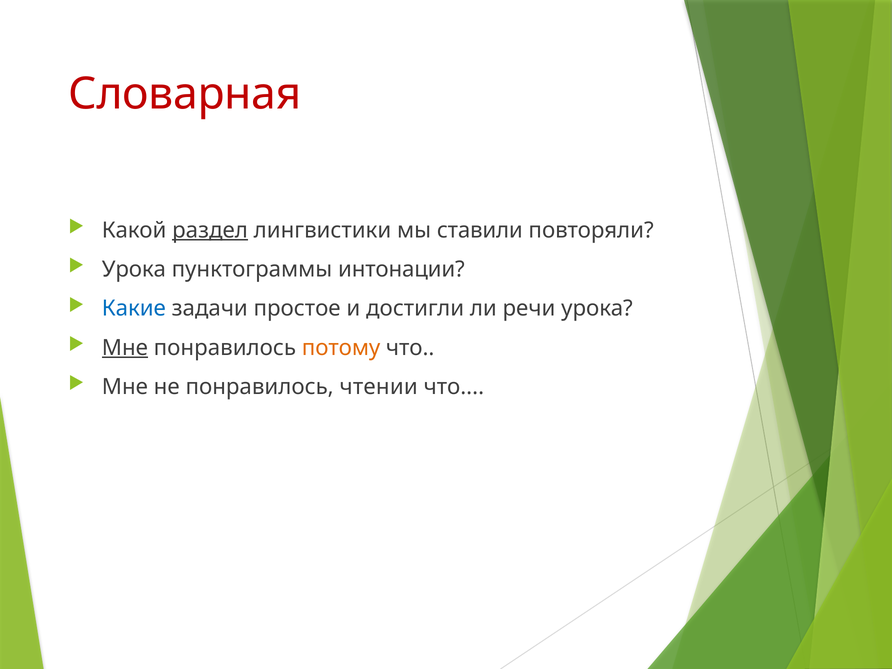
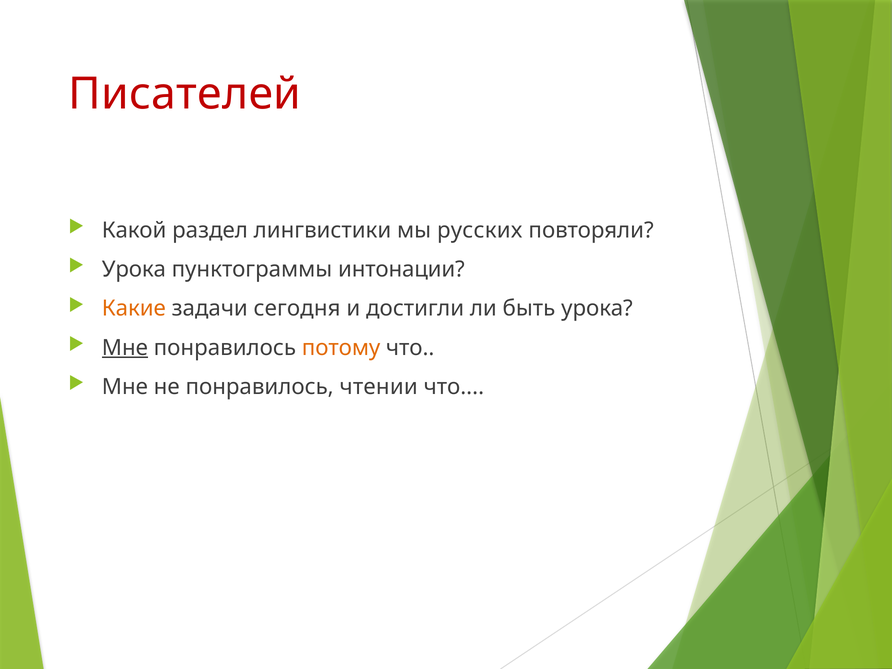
Словарная: Словарная -> Писателей (185, 94)
раздел underline: present -> none (210, 230)
ставили: ставили -> русских (480, 230)
Какие colour: blue -> orange (134, 308)
простое: простое -> сегодня (297, 308)
речи: речи -> быть (529, 308)
